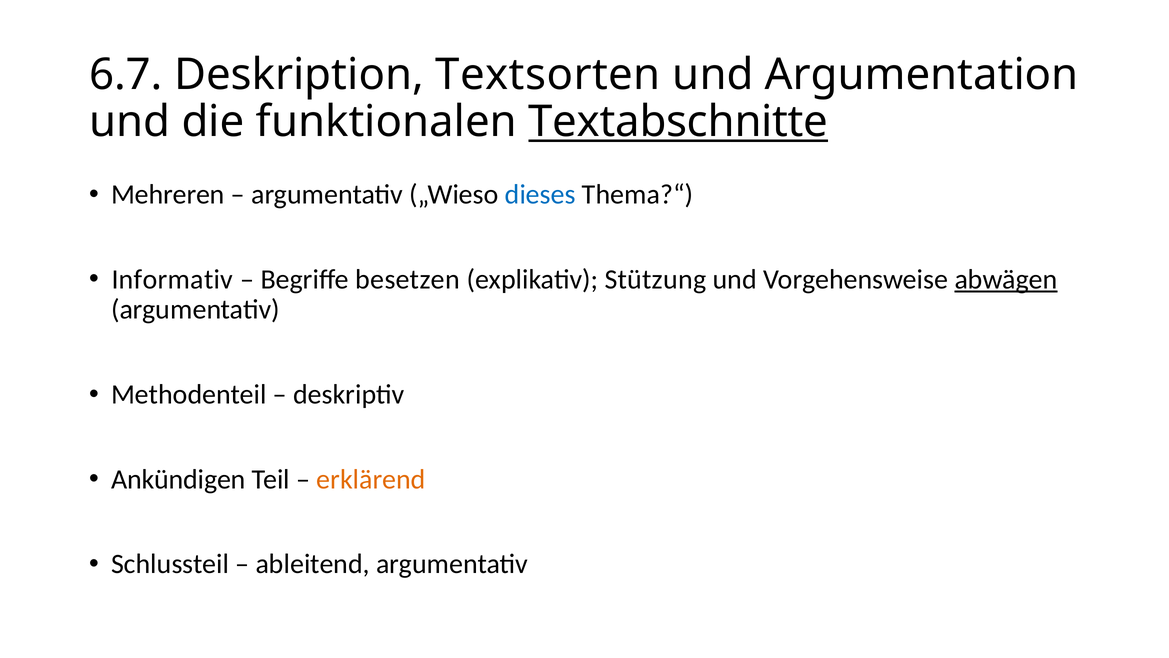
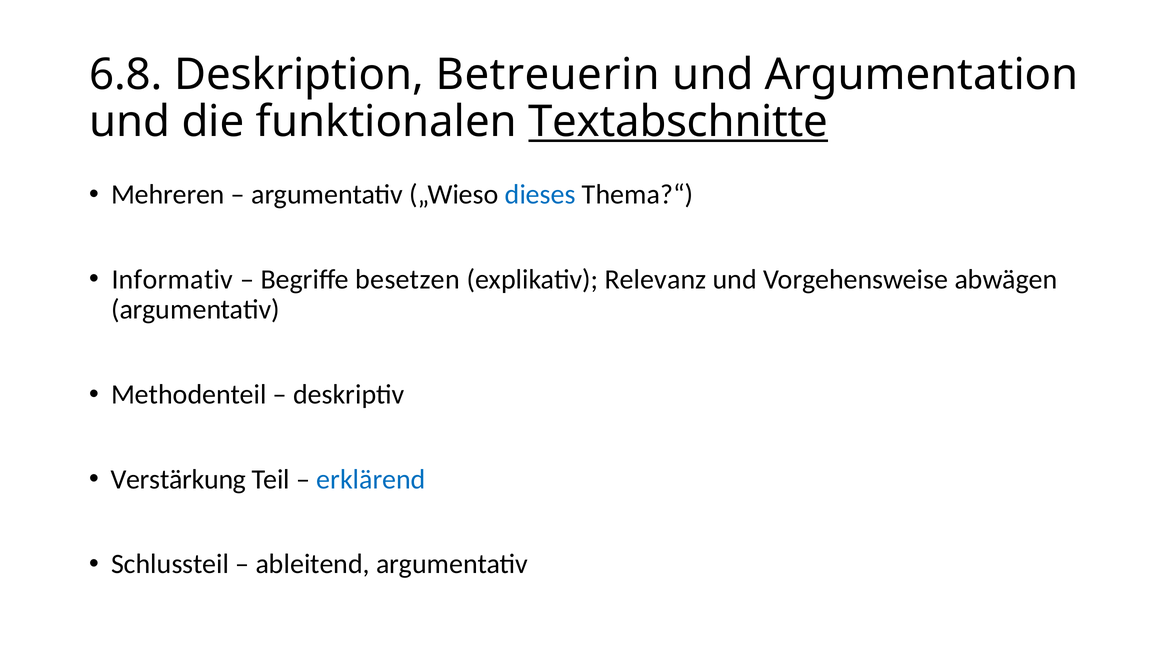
6.7: 6.7 -> 6.8 (126, 75)
Textsorten: Textsorten -> Betreuerin (548, 75)
Stützung: Stützung -> Relevanz (656, 279)
abwägen underline: present -> none (1006, 279)
Ankündigen: Ankündigen -> Verstärkung (178, 479)
erklärend colour: orange -> blue (371, 479)
